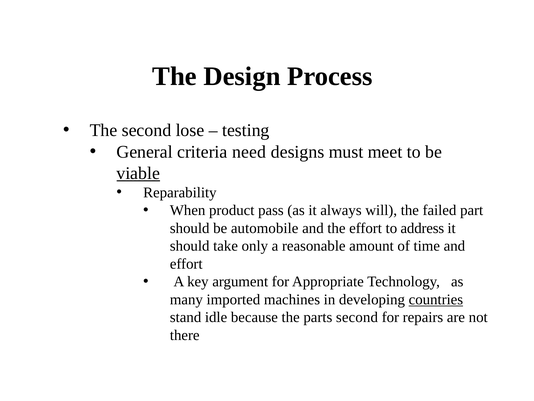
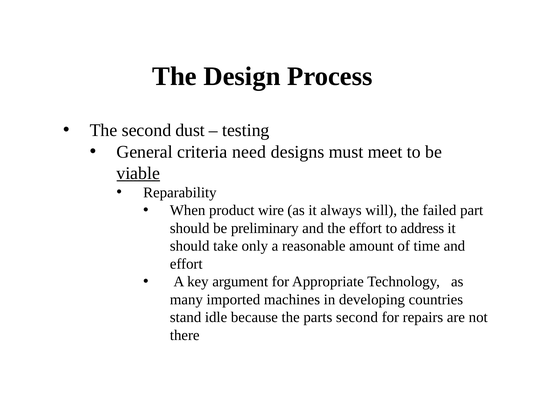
lose: lose -> dust (190, 130)
pass: pass -> wire (271, 210)
automobile: automobile -> preliminary (265, 228)
countries underline: present -> none (436, 299)
